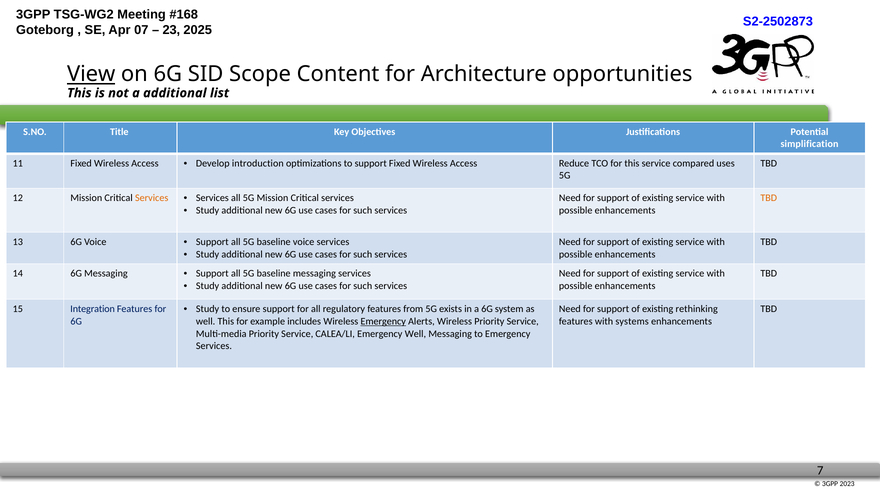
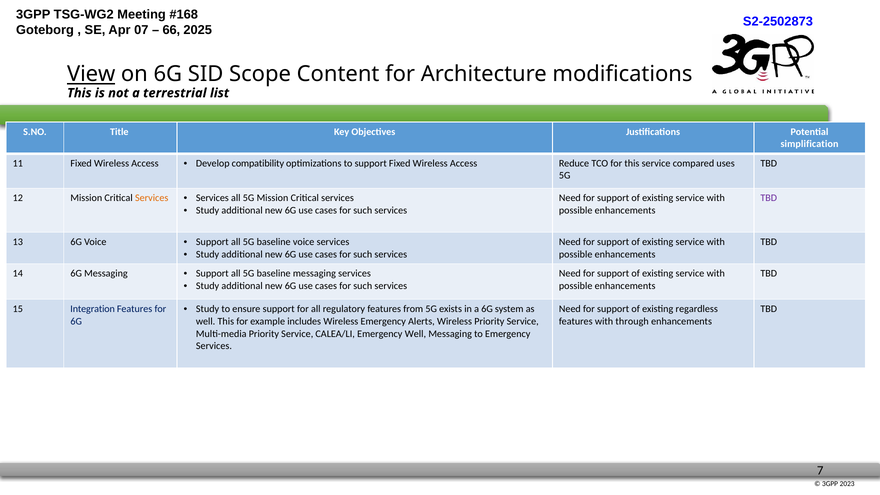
23: 23 -> 66 (171, 30)
opportunities: opportunities -> modifications (622, 74)
a additional: additional -> terrestrial (175, 93)
introduction: introduction -> compatibility (258, 163)
TBD colour: orange -> purple (769, 198)
rethinking: rethinking -> regardless (697, 309)
Emergency underline: present -> none (383, 321)
systems: systems -> through (632, 321)
